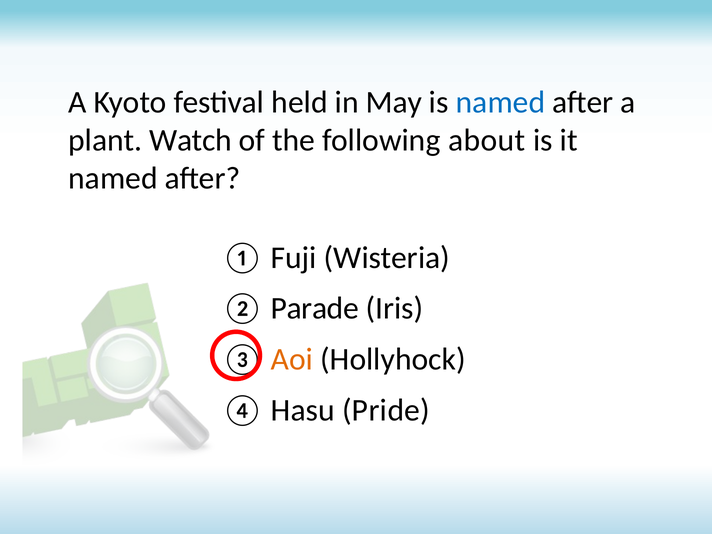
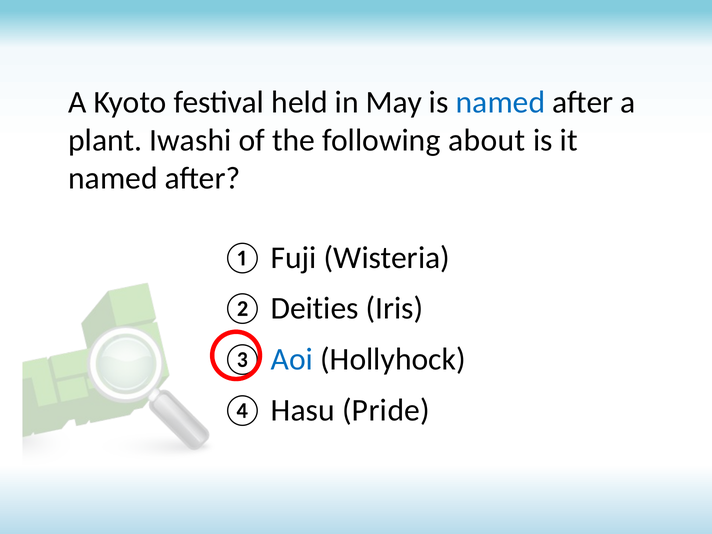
Watch: Watch -> Iwashi (190, 140)
Parade: Parade -> Deities (315, 308)
Aoi colour: orange -> blue (292, 359)
